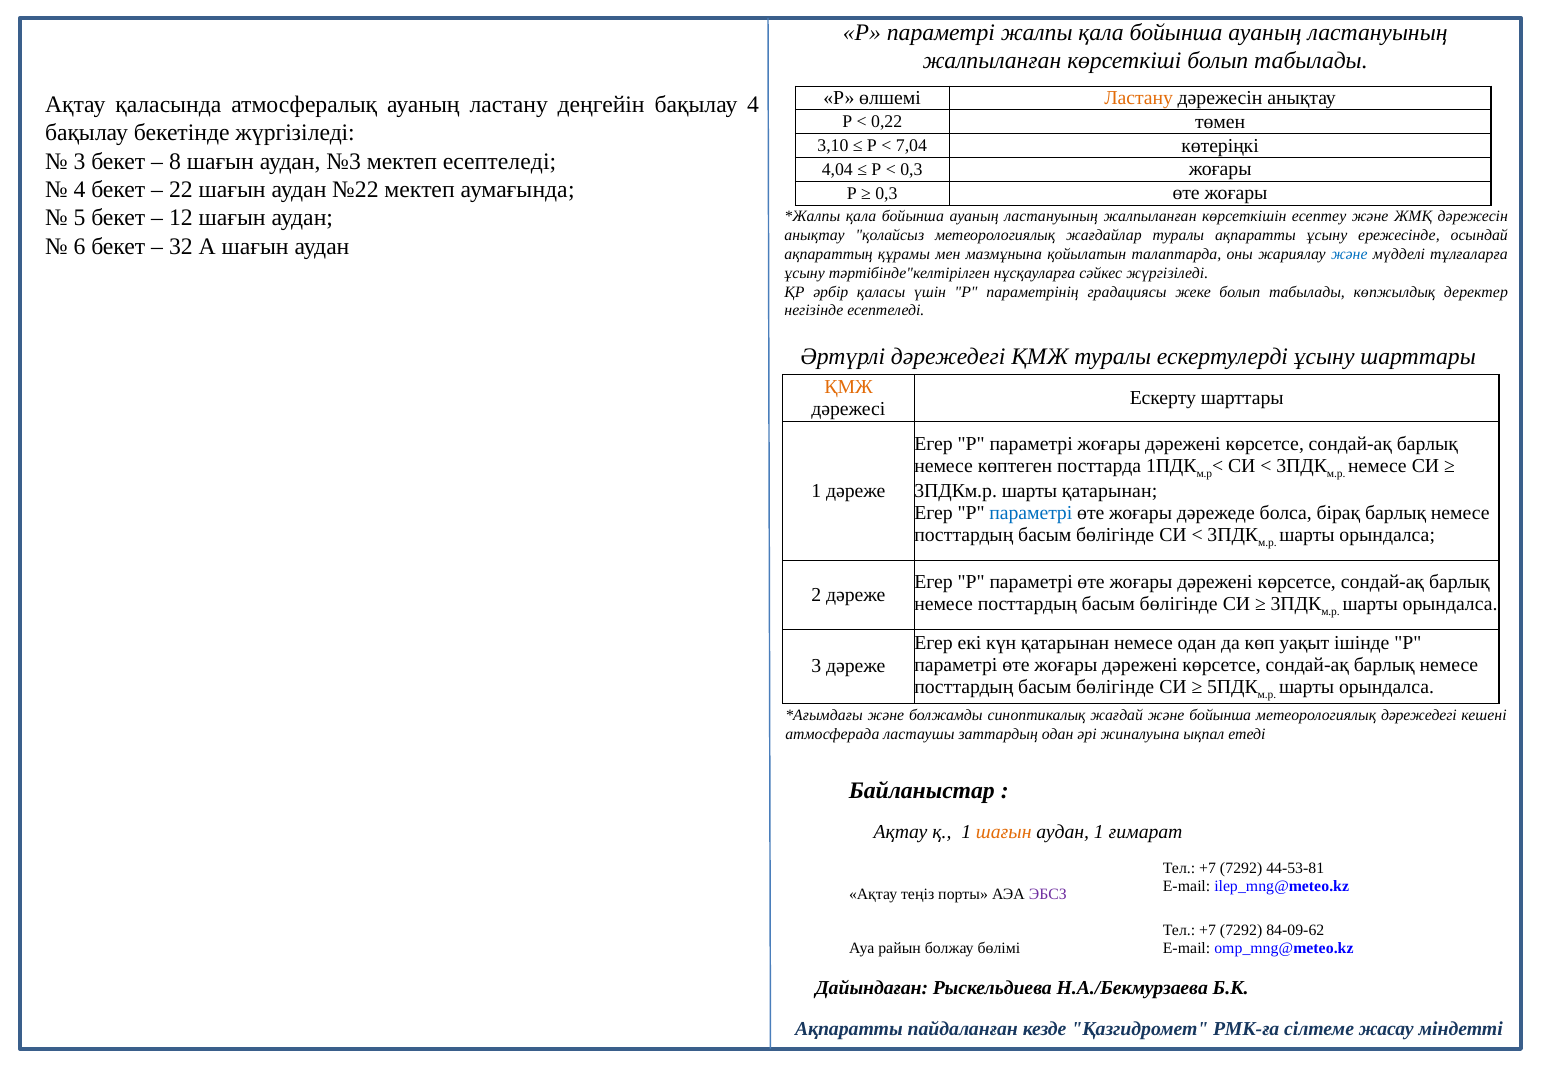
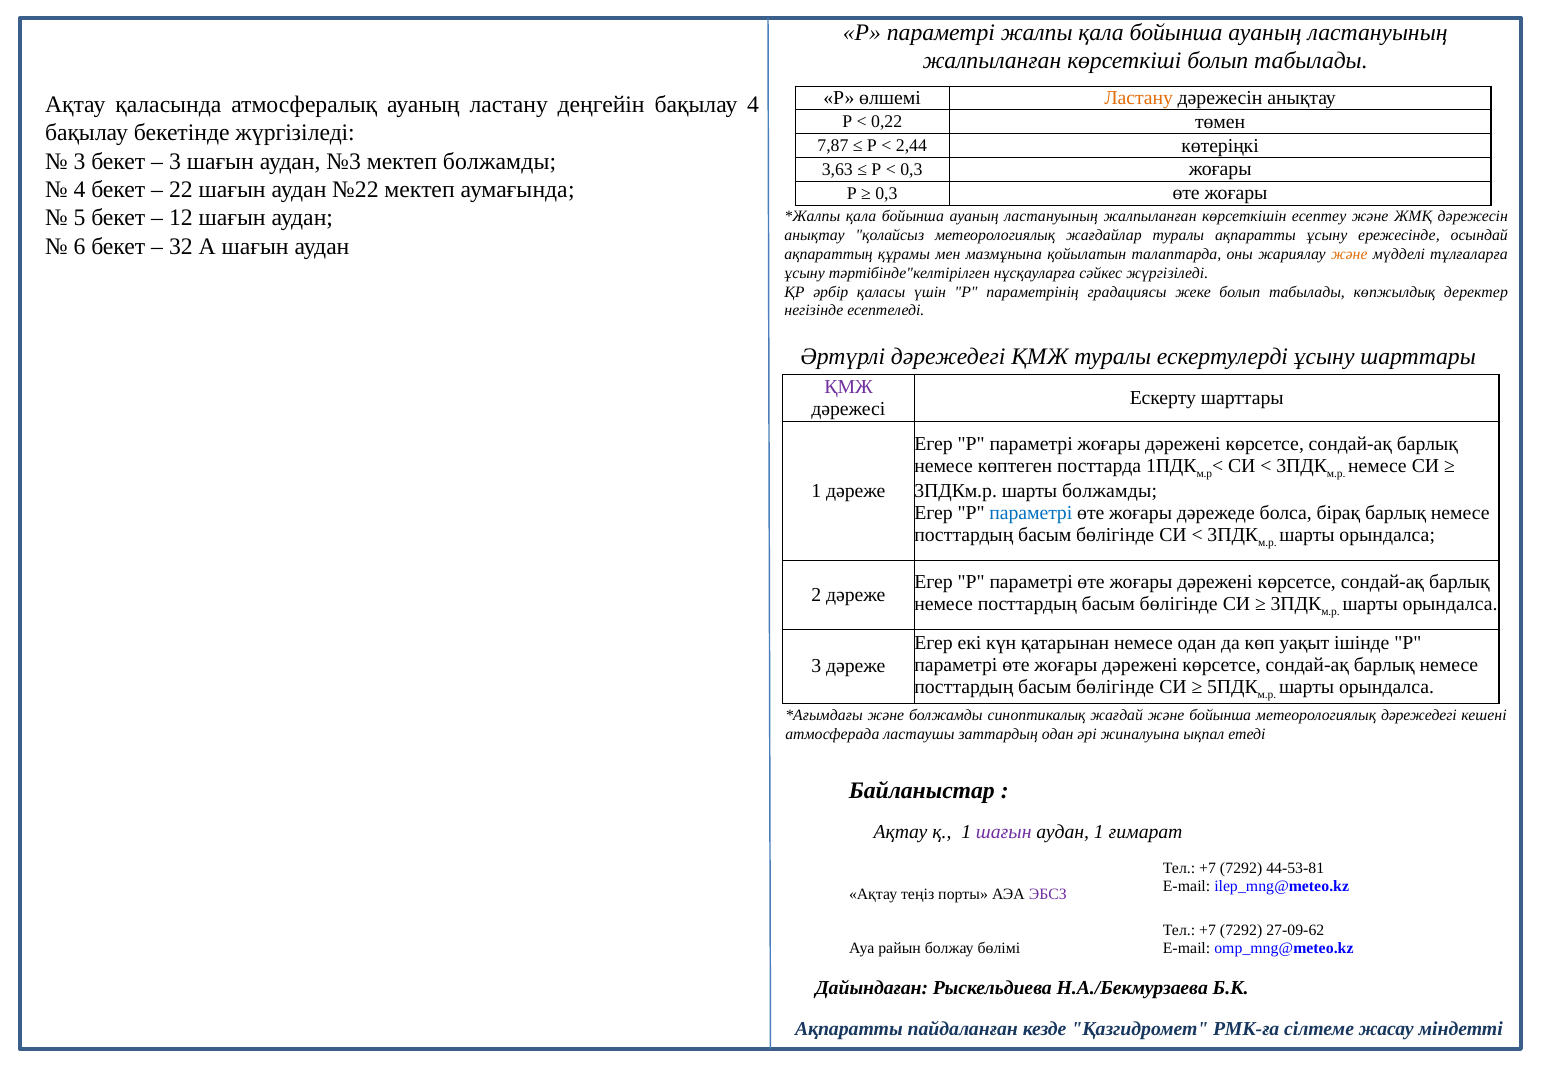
3,10: 3,10 -> 7,87 (833, 146)
7,04: 7,04 -> 2,44 (911, 146)
8: 8 -> 3 (175, 161)
мектеп есептеледі: есептеледі -> болжамды (500, 161)
4,04: 4,04 -> 3,63 (837, 169)
және colour: blue -> orange (1349, 254)
ҚМЖ colour: orange -> purple (849, 387)
шарты қатарынан: қатарынан -> болжамды (1110, 491)
шағын colour: orange -> purple (1004, 832)
84-09-62: 84-09-62 -> 27-09-62 (1295, 931)
